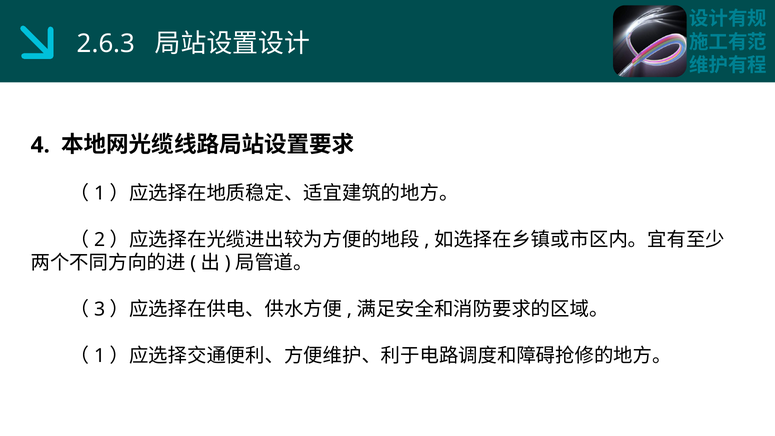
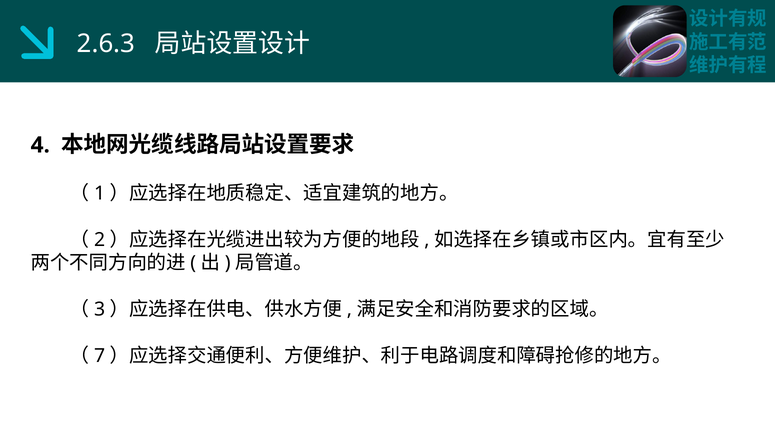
1: 1 -> 7 (100, 356)
